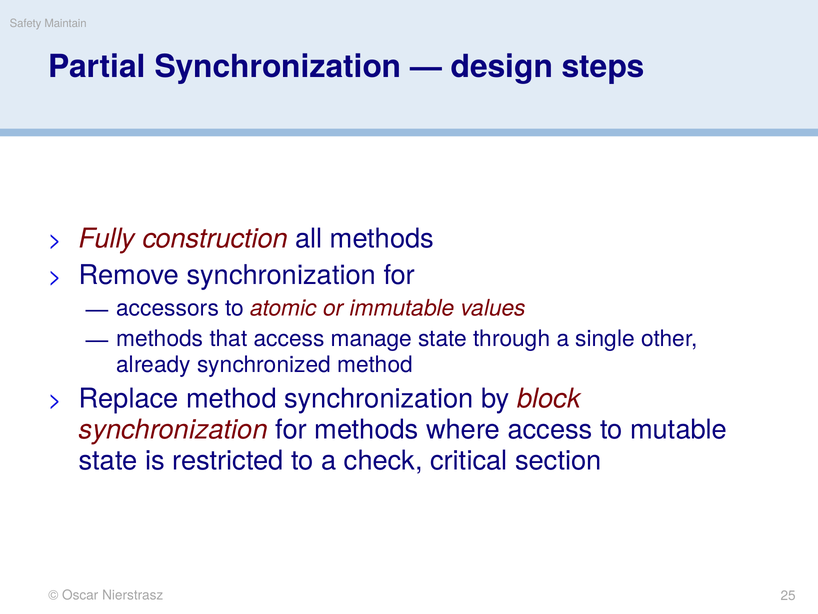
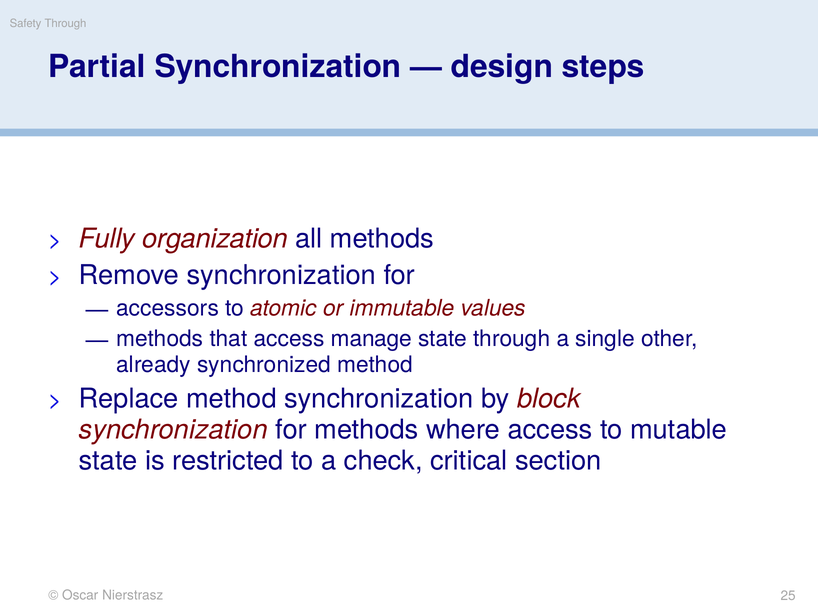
Safety Maintain: Maintain -> Through (65, 24)
construction: construction -> organization (215, 238)
